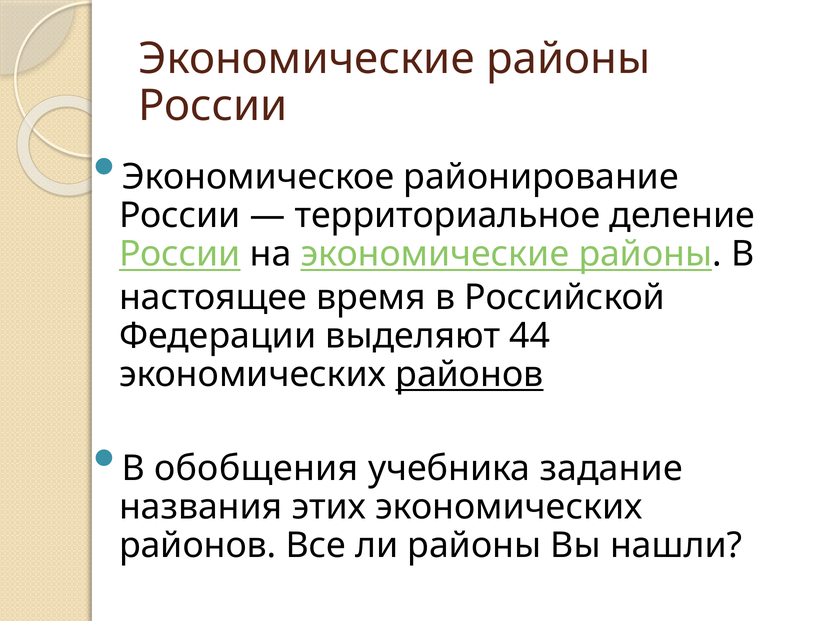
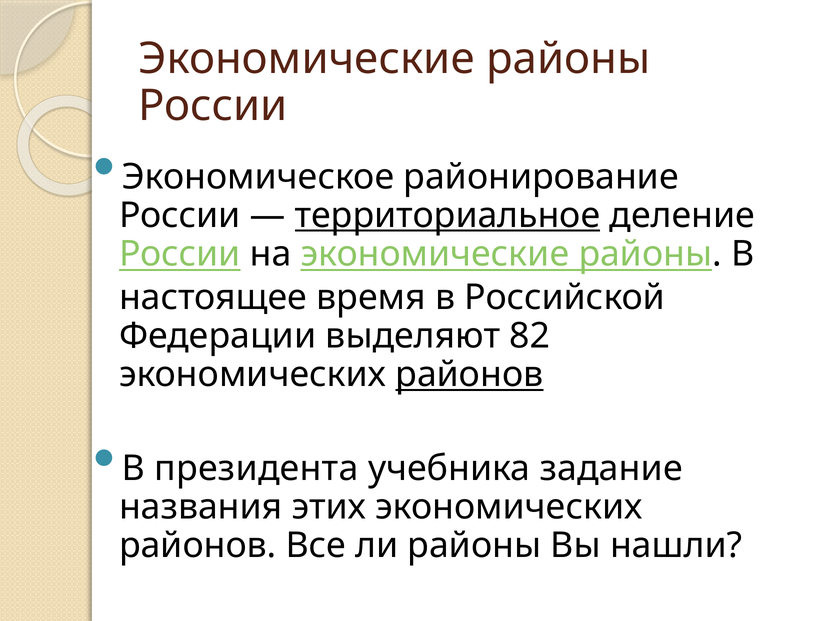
территориальное underline: none -> present (448, 216)
44: 44 -> 82 (530, 336)
обобщения: обобщения -> президента (256, 469)
